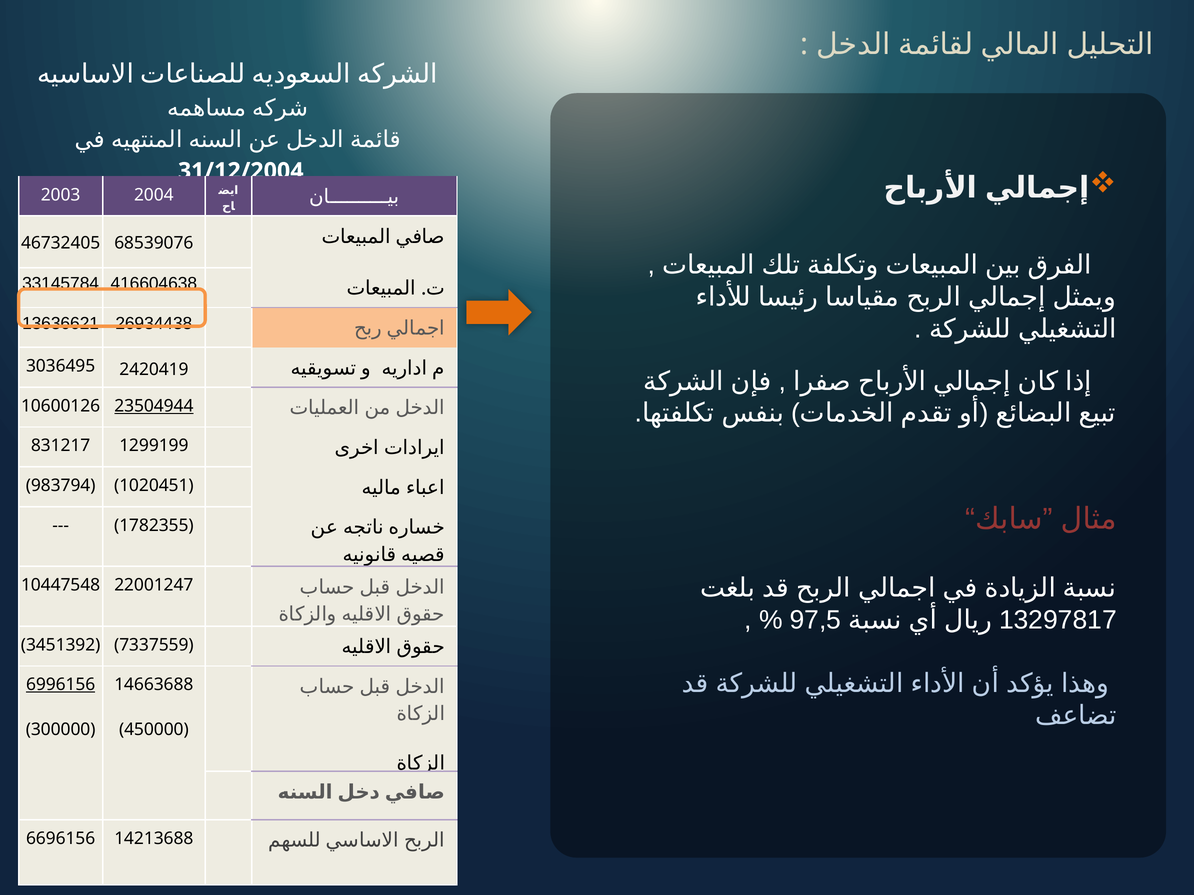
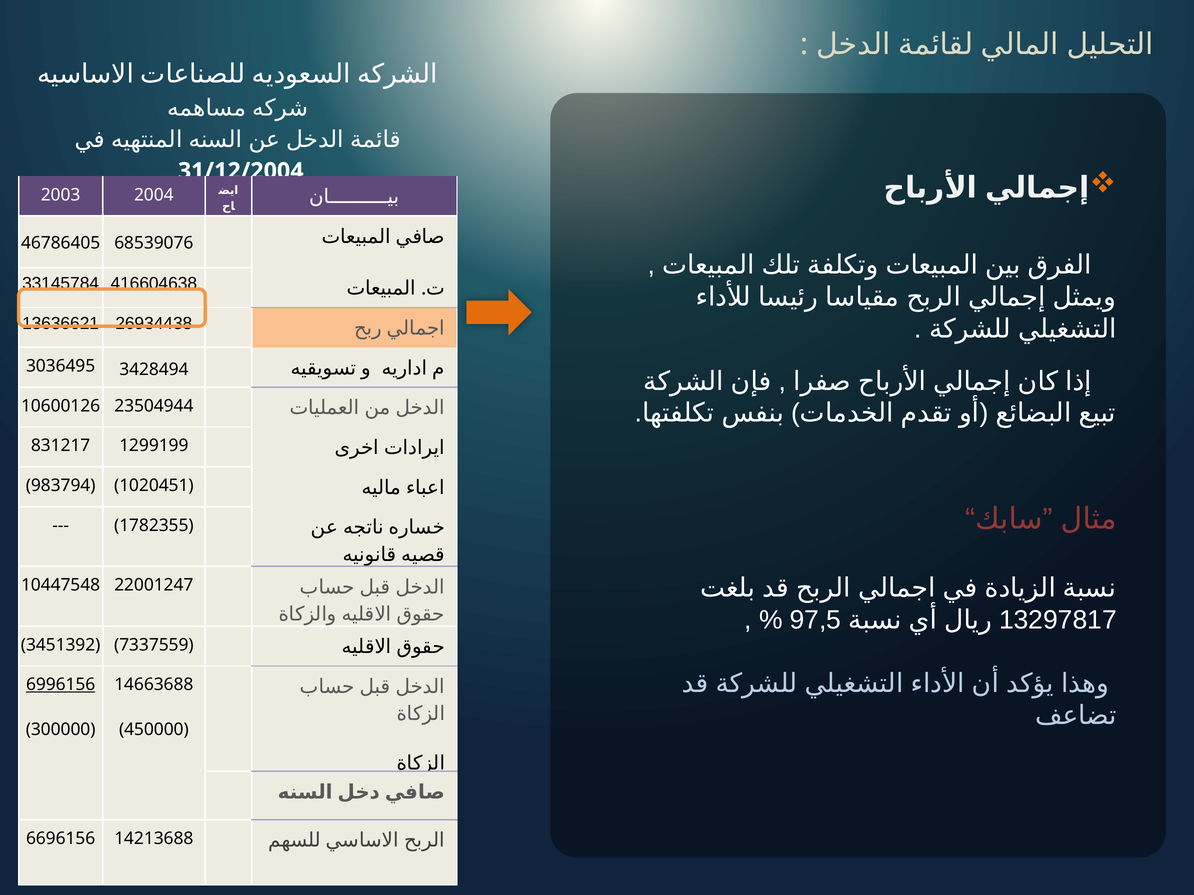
46732405: 46732405 -> 46786405 (61, 243)
2420419: 2420419 -> 3428494 (154, 370)
23504944 underline: present -> none (154, 406)
